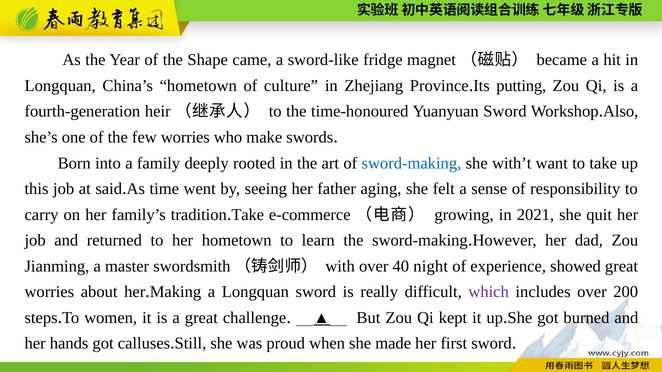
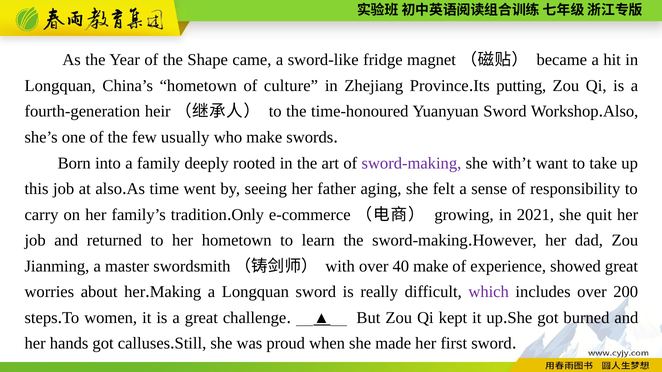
few worries: worries -> usually (185, 137)
sword-making colour: blue -> purple (411, 163)
at said: said -> also (109, 189)
Take: Take -> Only (248, 215)
40 night: night -> make (431, 266)
